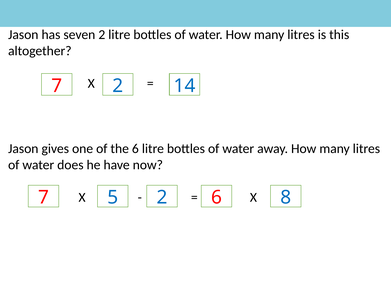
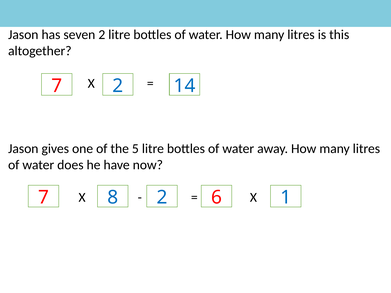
the 6: 6 -> 5 (135, 149)
5: 5 -> 8 (113, 198)
8: 8 -> 1 (286, 198)
